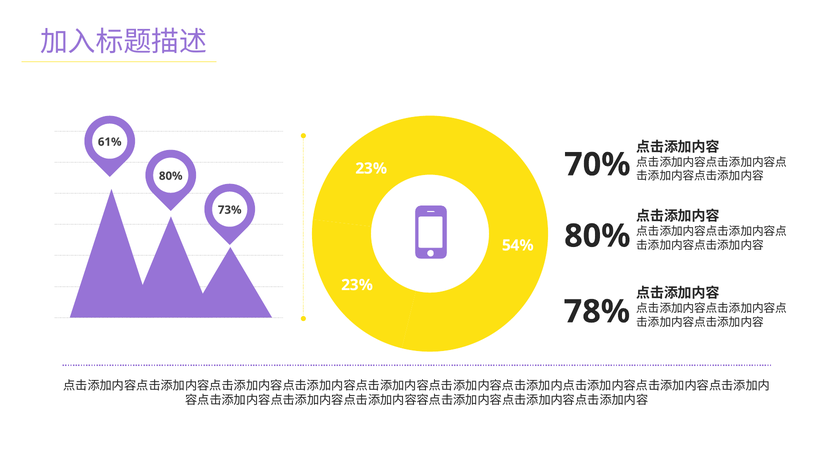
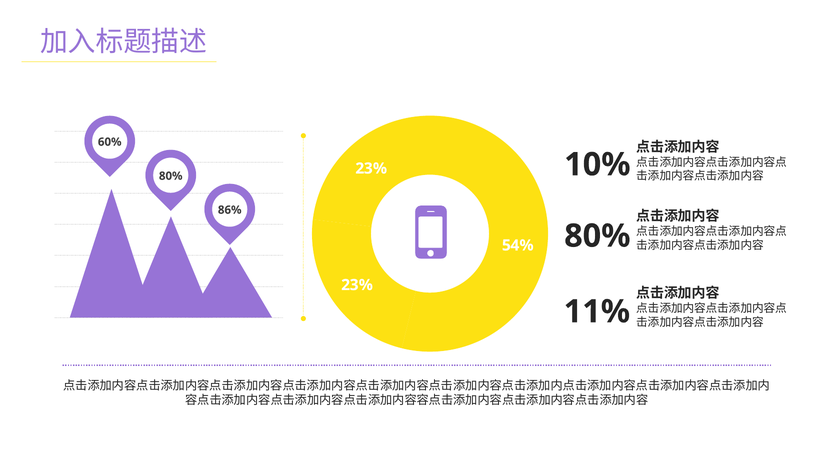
61%: 61% -> 60% (110, 142)
70%: 70% -> 10% (597, 165)
73%: 73% -> 86% (230, 210)
78%: 78% -> 11% (597, 312)
